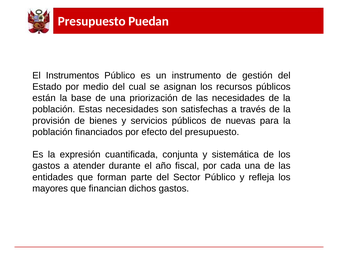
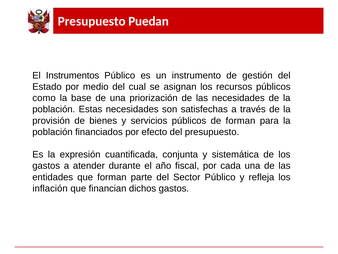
están: están -> como (44, 98)
de nuevas: nuevas -> forman (240, 120)
mayores: mayores -> inflación (50, 188)
